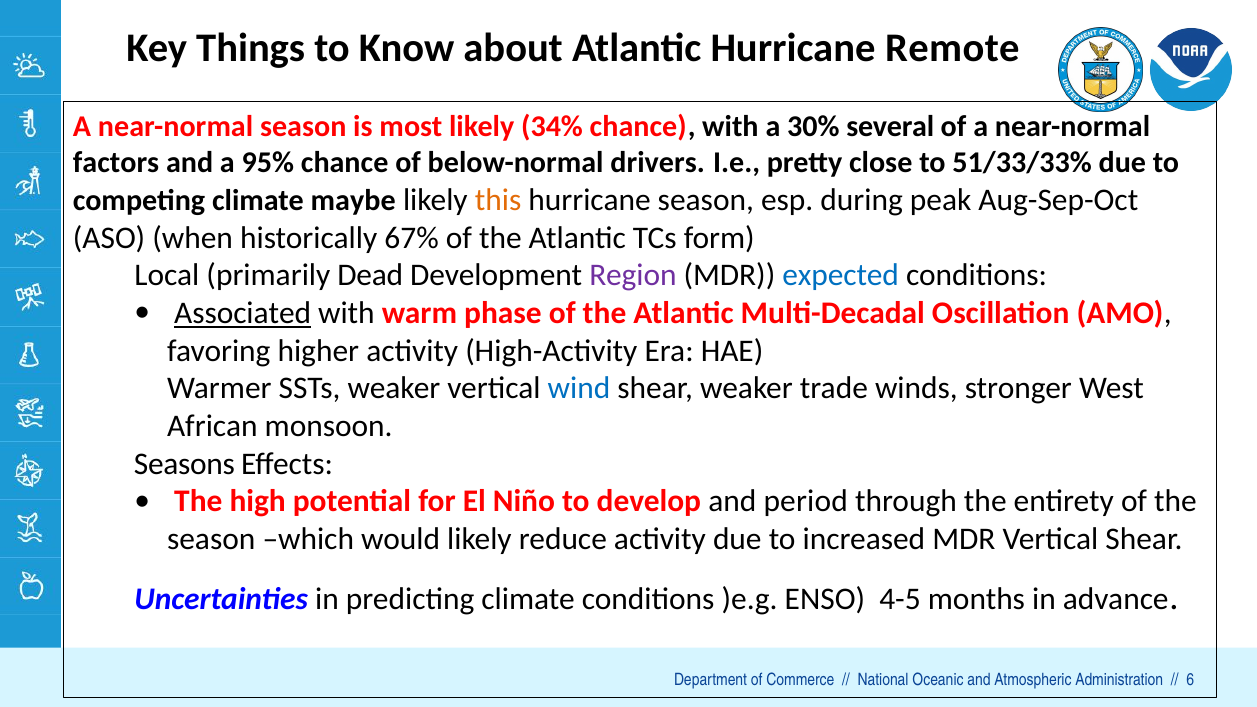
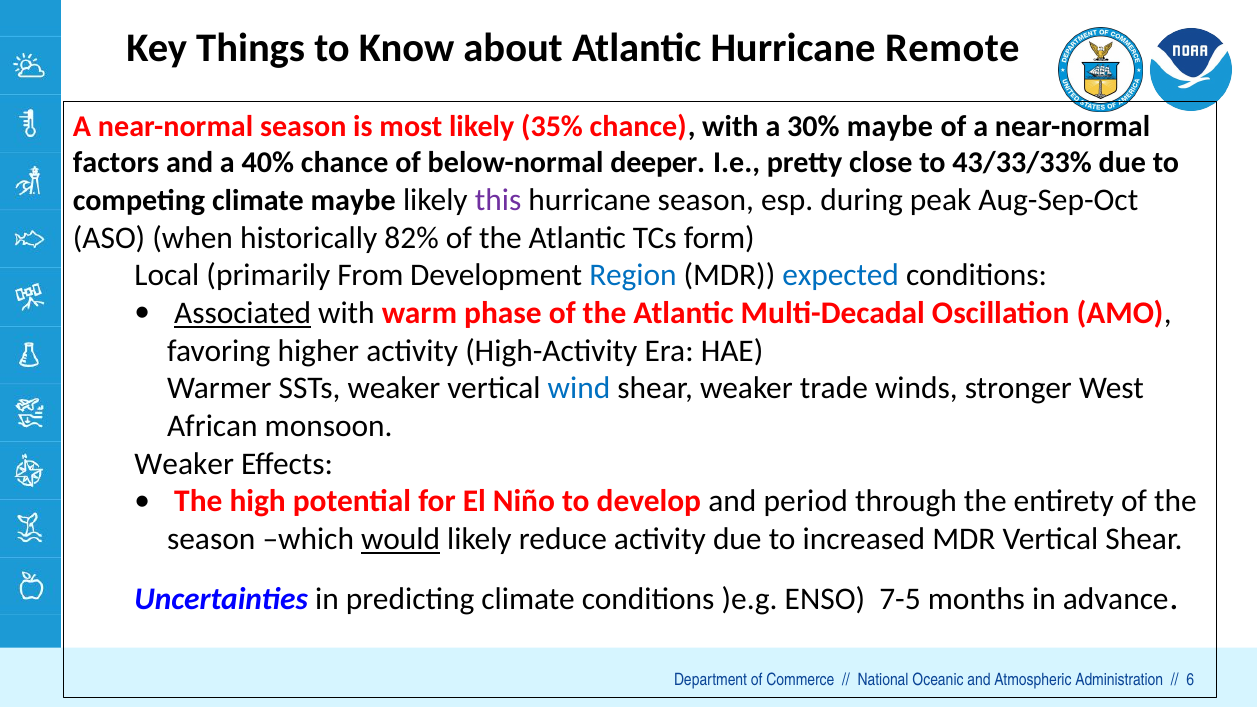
34%: 34% -> 35% (552, 127)
30% several: several -> maybe (890, 127)
95%: 95% -> 40% (268, 163)
drivers: drivers -> deeper (658, 163)
51/33/33%: 51/33/33% -> 43/33/33% (1022, 163)
this colour: orange -> purple (498, 200)
67%: 67% -> 82% (412, 238)
Dead: Dead -> From (370, 275)
Region colour: purple -> blue (633, 275)
Seasons: Seasons -> Weaker (184, 464)
would underline: none -> present (401, 539)
4-5: 4-5 -> 7-5 (900, 600)
